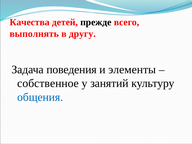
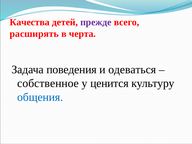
прежде colour: black -> purple (96, 22)
выполнять: выполнять -> расширять (34, 34)
другу: другу -> черта (82, 34)
элементы: элементы -> одеваться (132, 70)
занятий: занятий -> ценится (109, 83)
